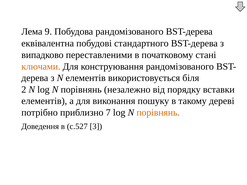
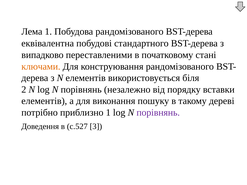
Лема 9: 9 -> 1 (48, 32)
приблизно 7: 7 -> 1 (108, 113)
порівнянь colour: orange -> purple (158, 113)
